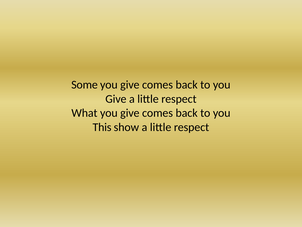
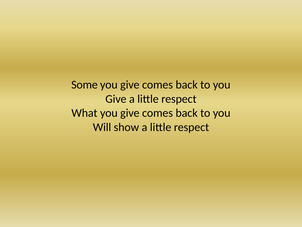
This: This -> Will (102, 127)
